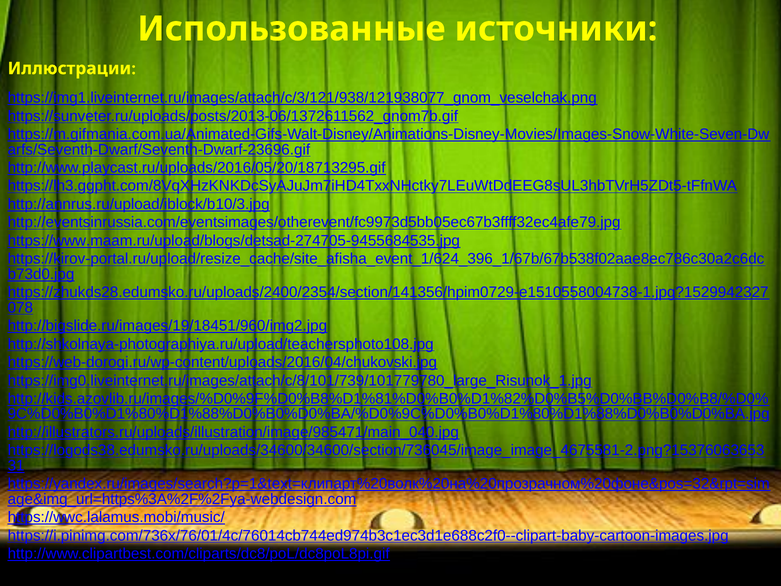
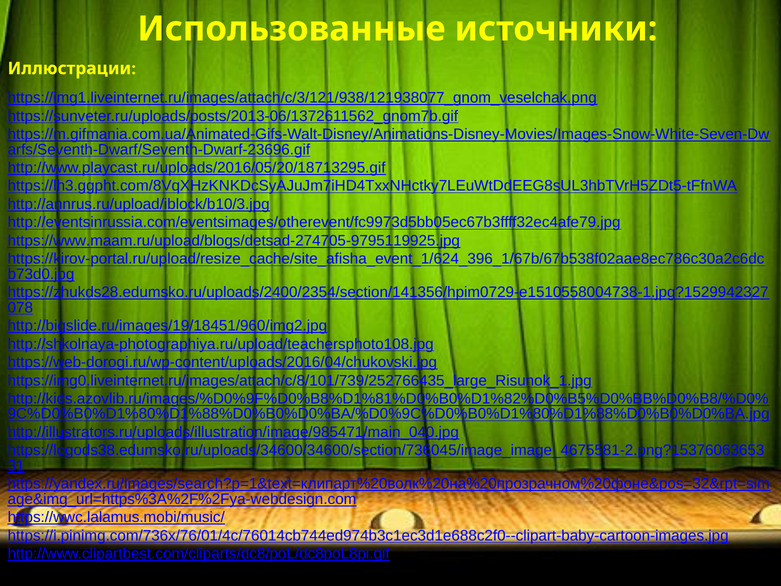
https://www.maam.ru/upload/blogs/detsad-274705-9455684535.jpg: https://www.maam.ru/upload/blogs/detsad-274705-9455684535.jpg -> https://www.maam.ru/upload/blogs/detsad-274705-9795119925.jpg (234, 241)
https://img0.liveinternet.ru/images/attach/c/8/101/739/101779780_large_Risunok_1.jpg: https://img0.liveinternet.ru/images/attach/c/8/101/739/101779780_large_Risunok_1.jpg -> https://img0.liveinternet.ru/images/attach/c/8/101/739/252766435_large_Risunok_1.jpg (300, 380)
